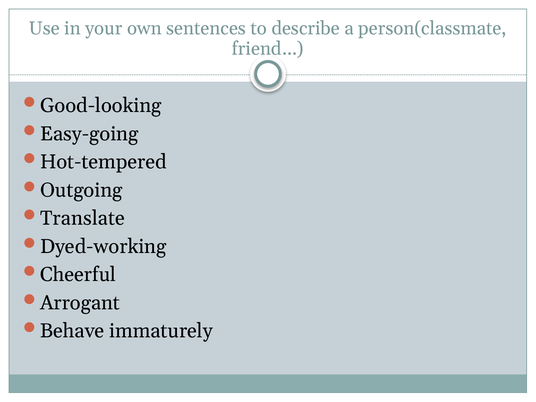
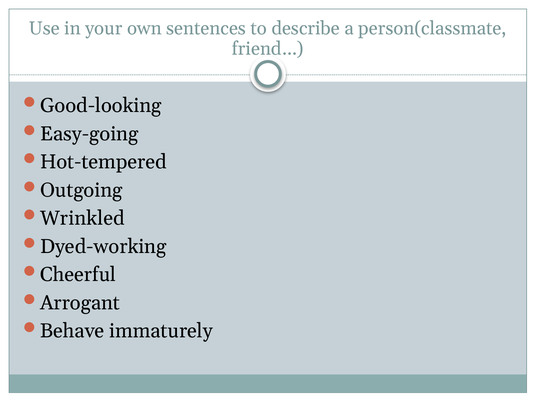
Translate: Translate -> Wrinkled (82, 218)
